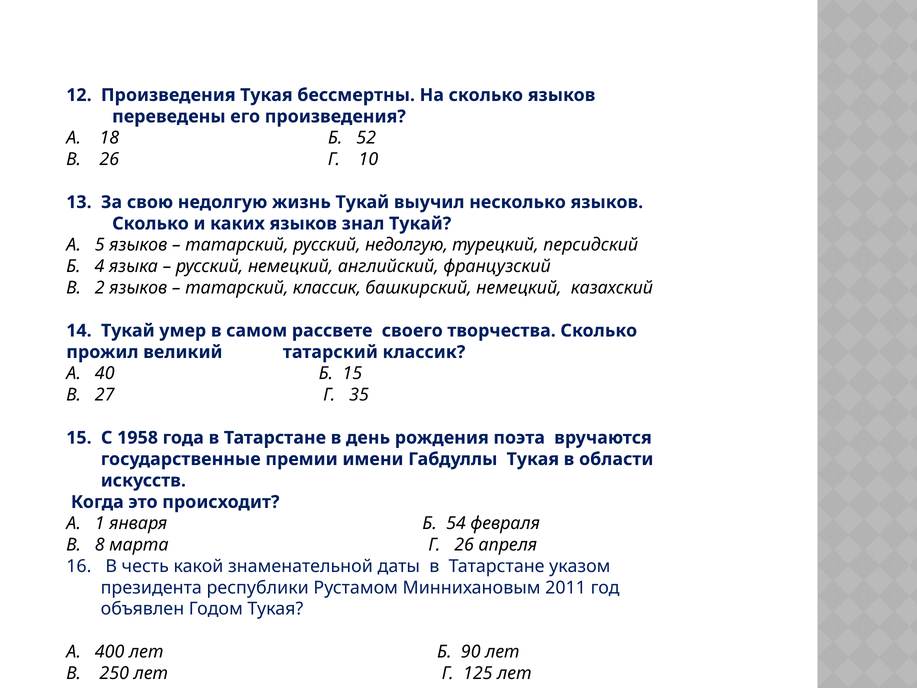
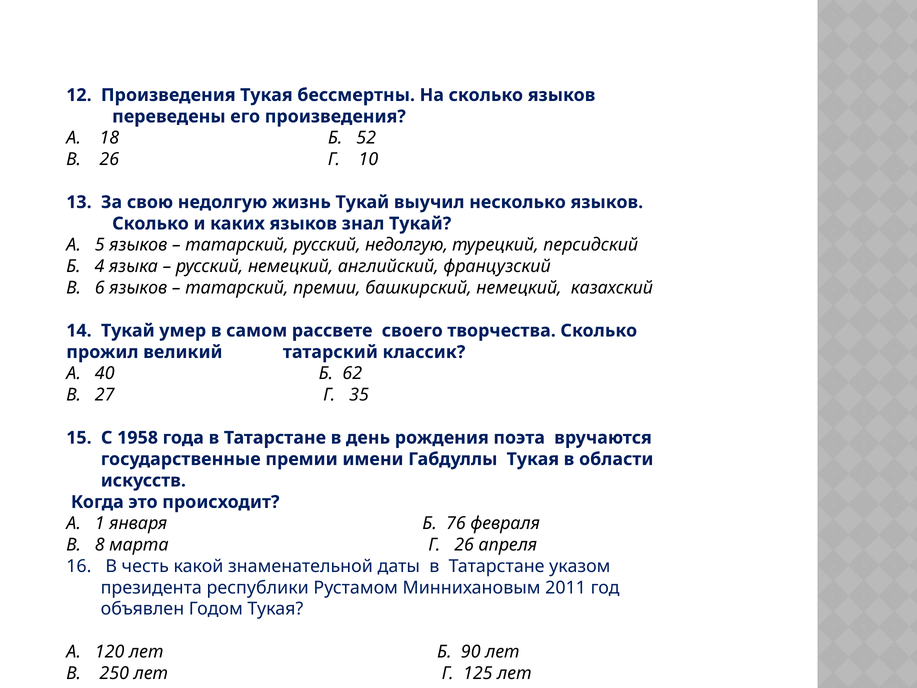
2: 2 -> 6 (100, 288)
классик: классик -> премии (327, 288)
Б 15: 15 -> 62 (352, 373)
54: 54 -> 76 (456, 523)
400: 400 -> 120 (110, 652)
